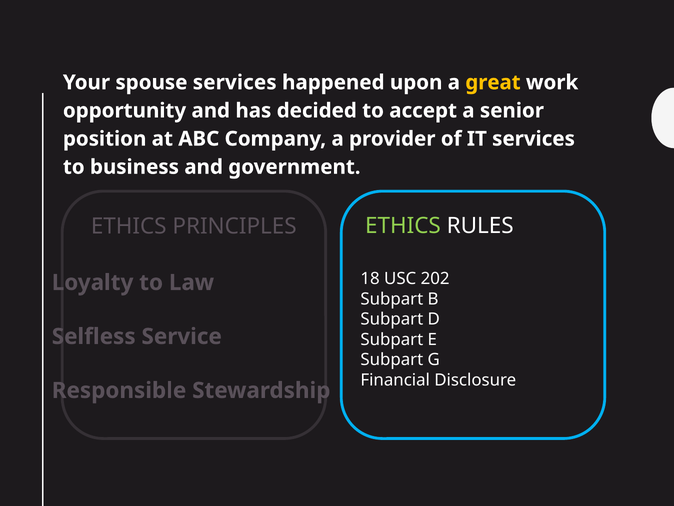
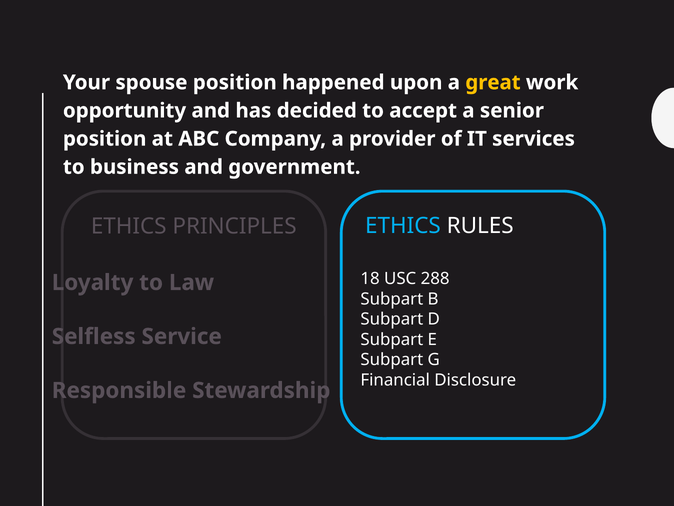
spouse services: services -> position (235, 82)
ETHICS colour: light green -> light blue (403, 226)
202: 202 -> 288 (435, 279)
